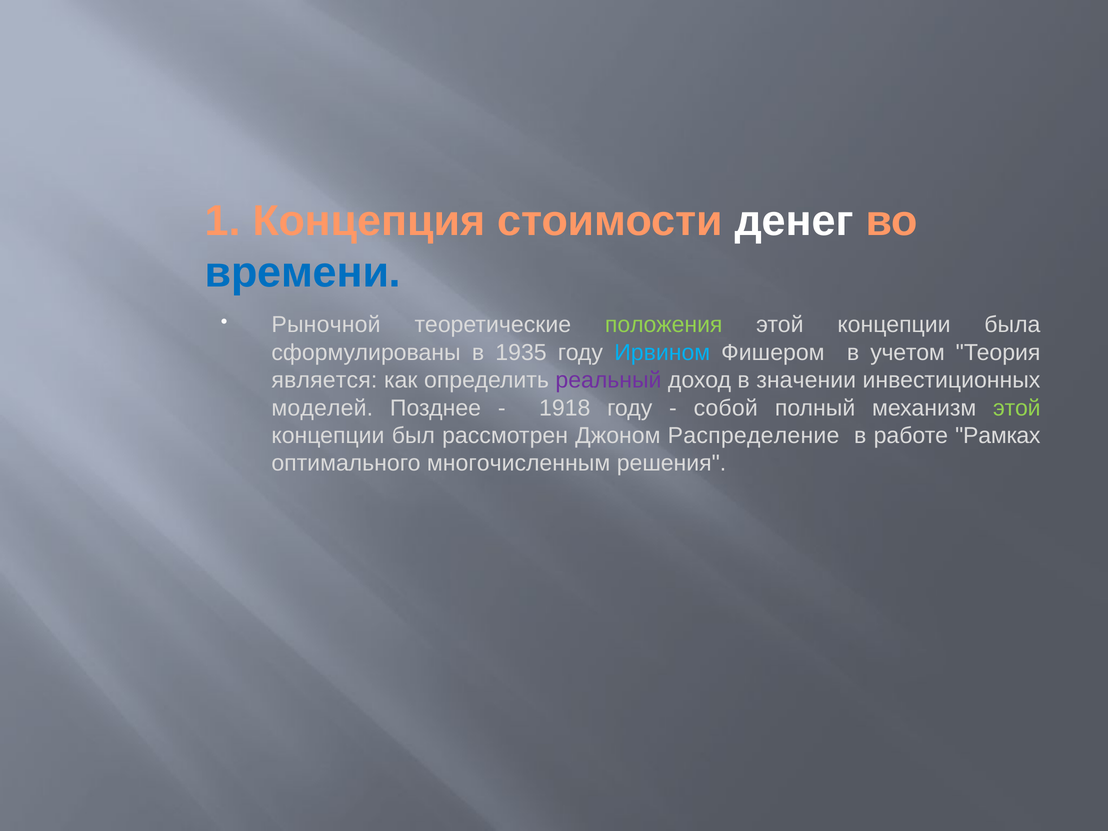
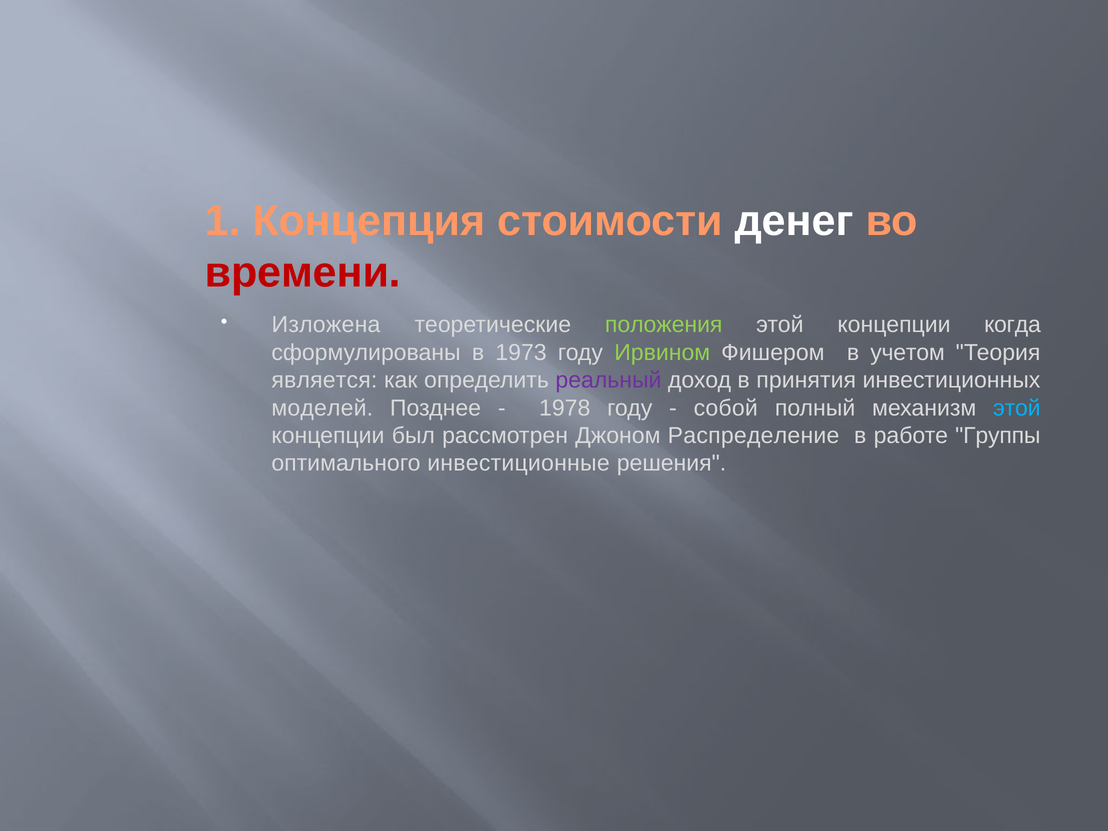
времени colour: blue -> red (303, 273)
Рыночной: Рыночной -> Изложена (326, 325)
была: была -> когда (1012, 325)
1935: 1935 -> 1973 (521, 353)
Ирвином colour: light blue -> light green (662, 353)
значении: значении -> принятия (806, 380)
1918: 1918 -> 1978 (565, 408)
этой colour: light green -> light blue (1017, 408)
Рамках: Рамках -> Группы (998, 436)
многочисленным: многочисленным -> инвестиционные (518, 463)
